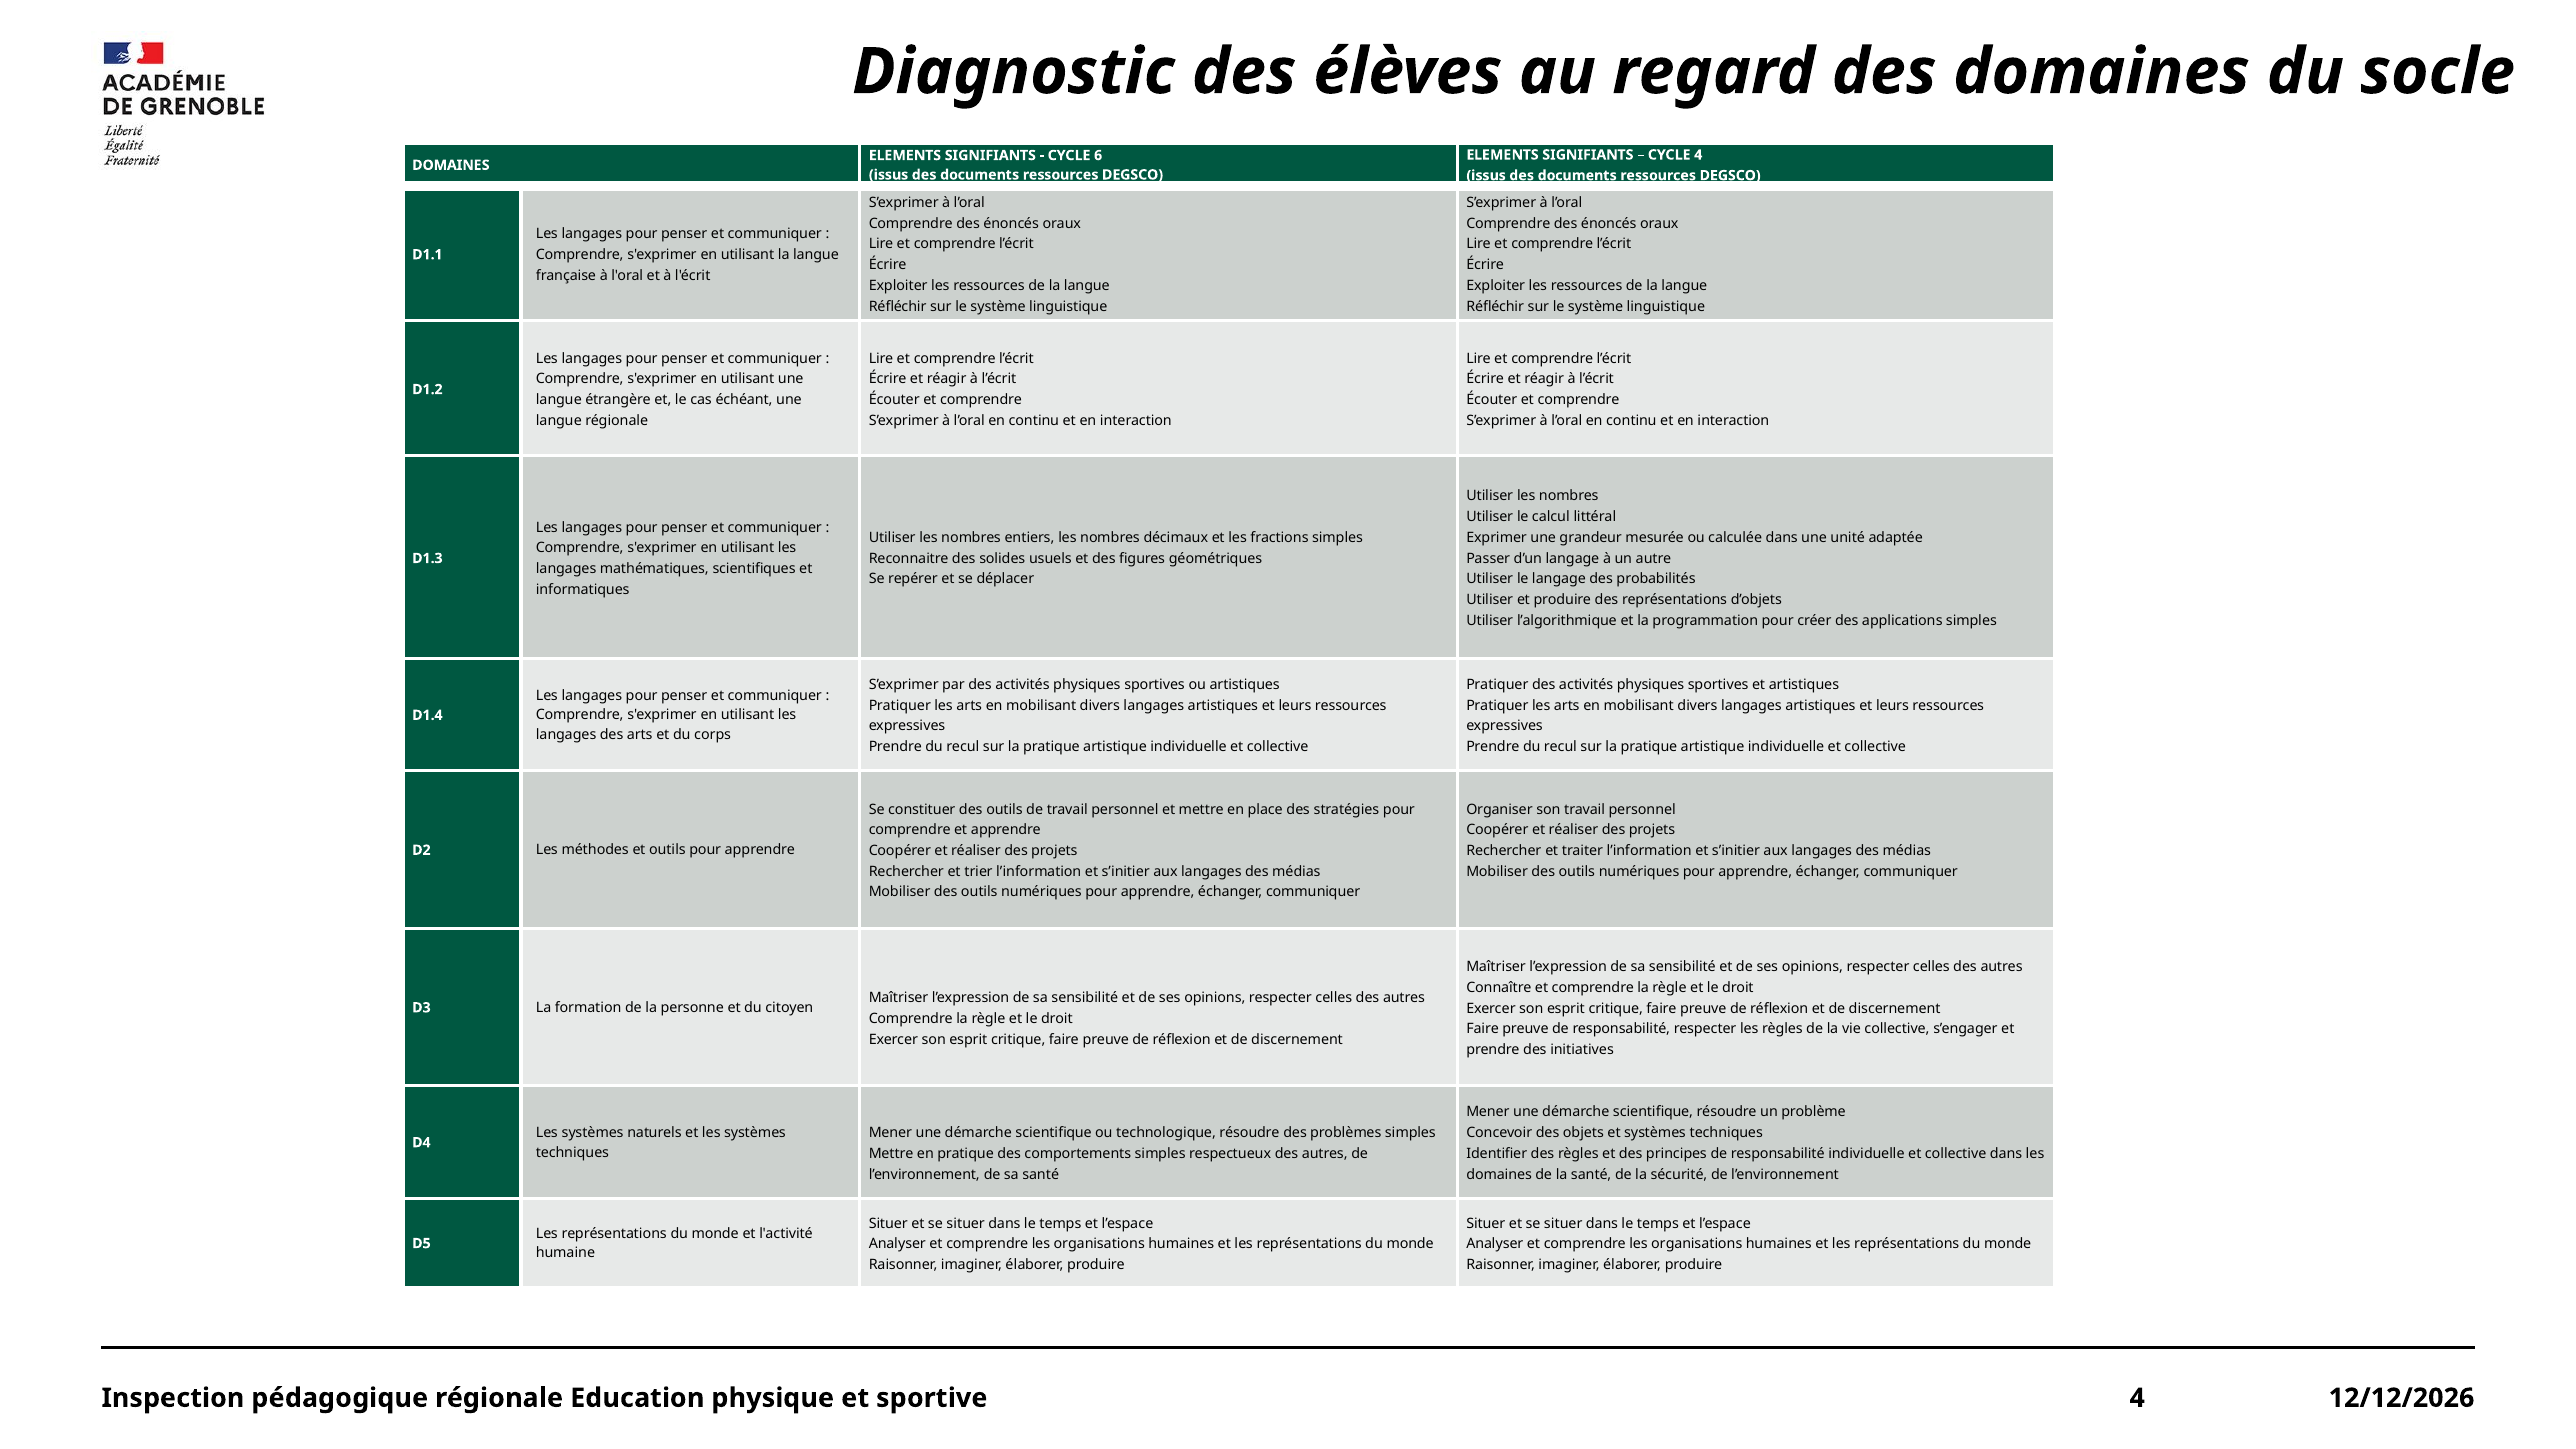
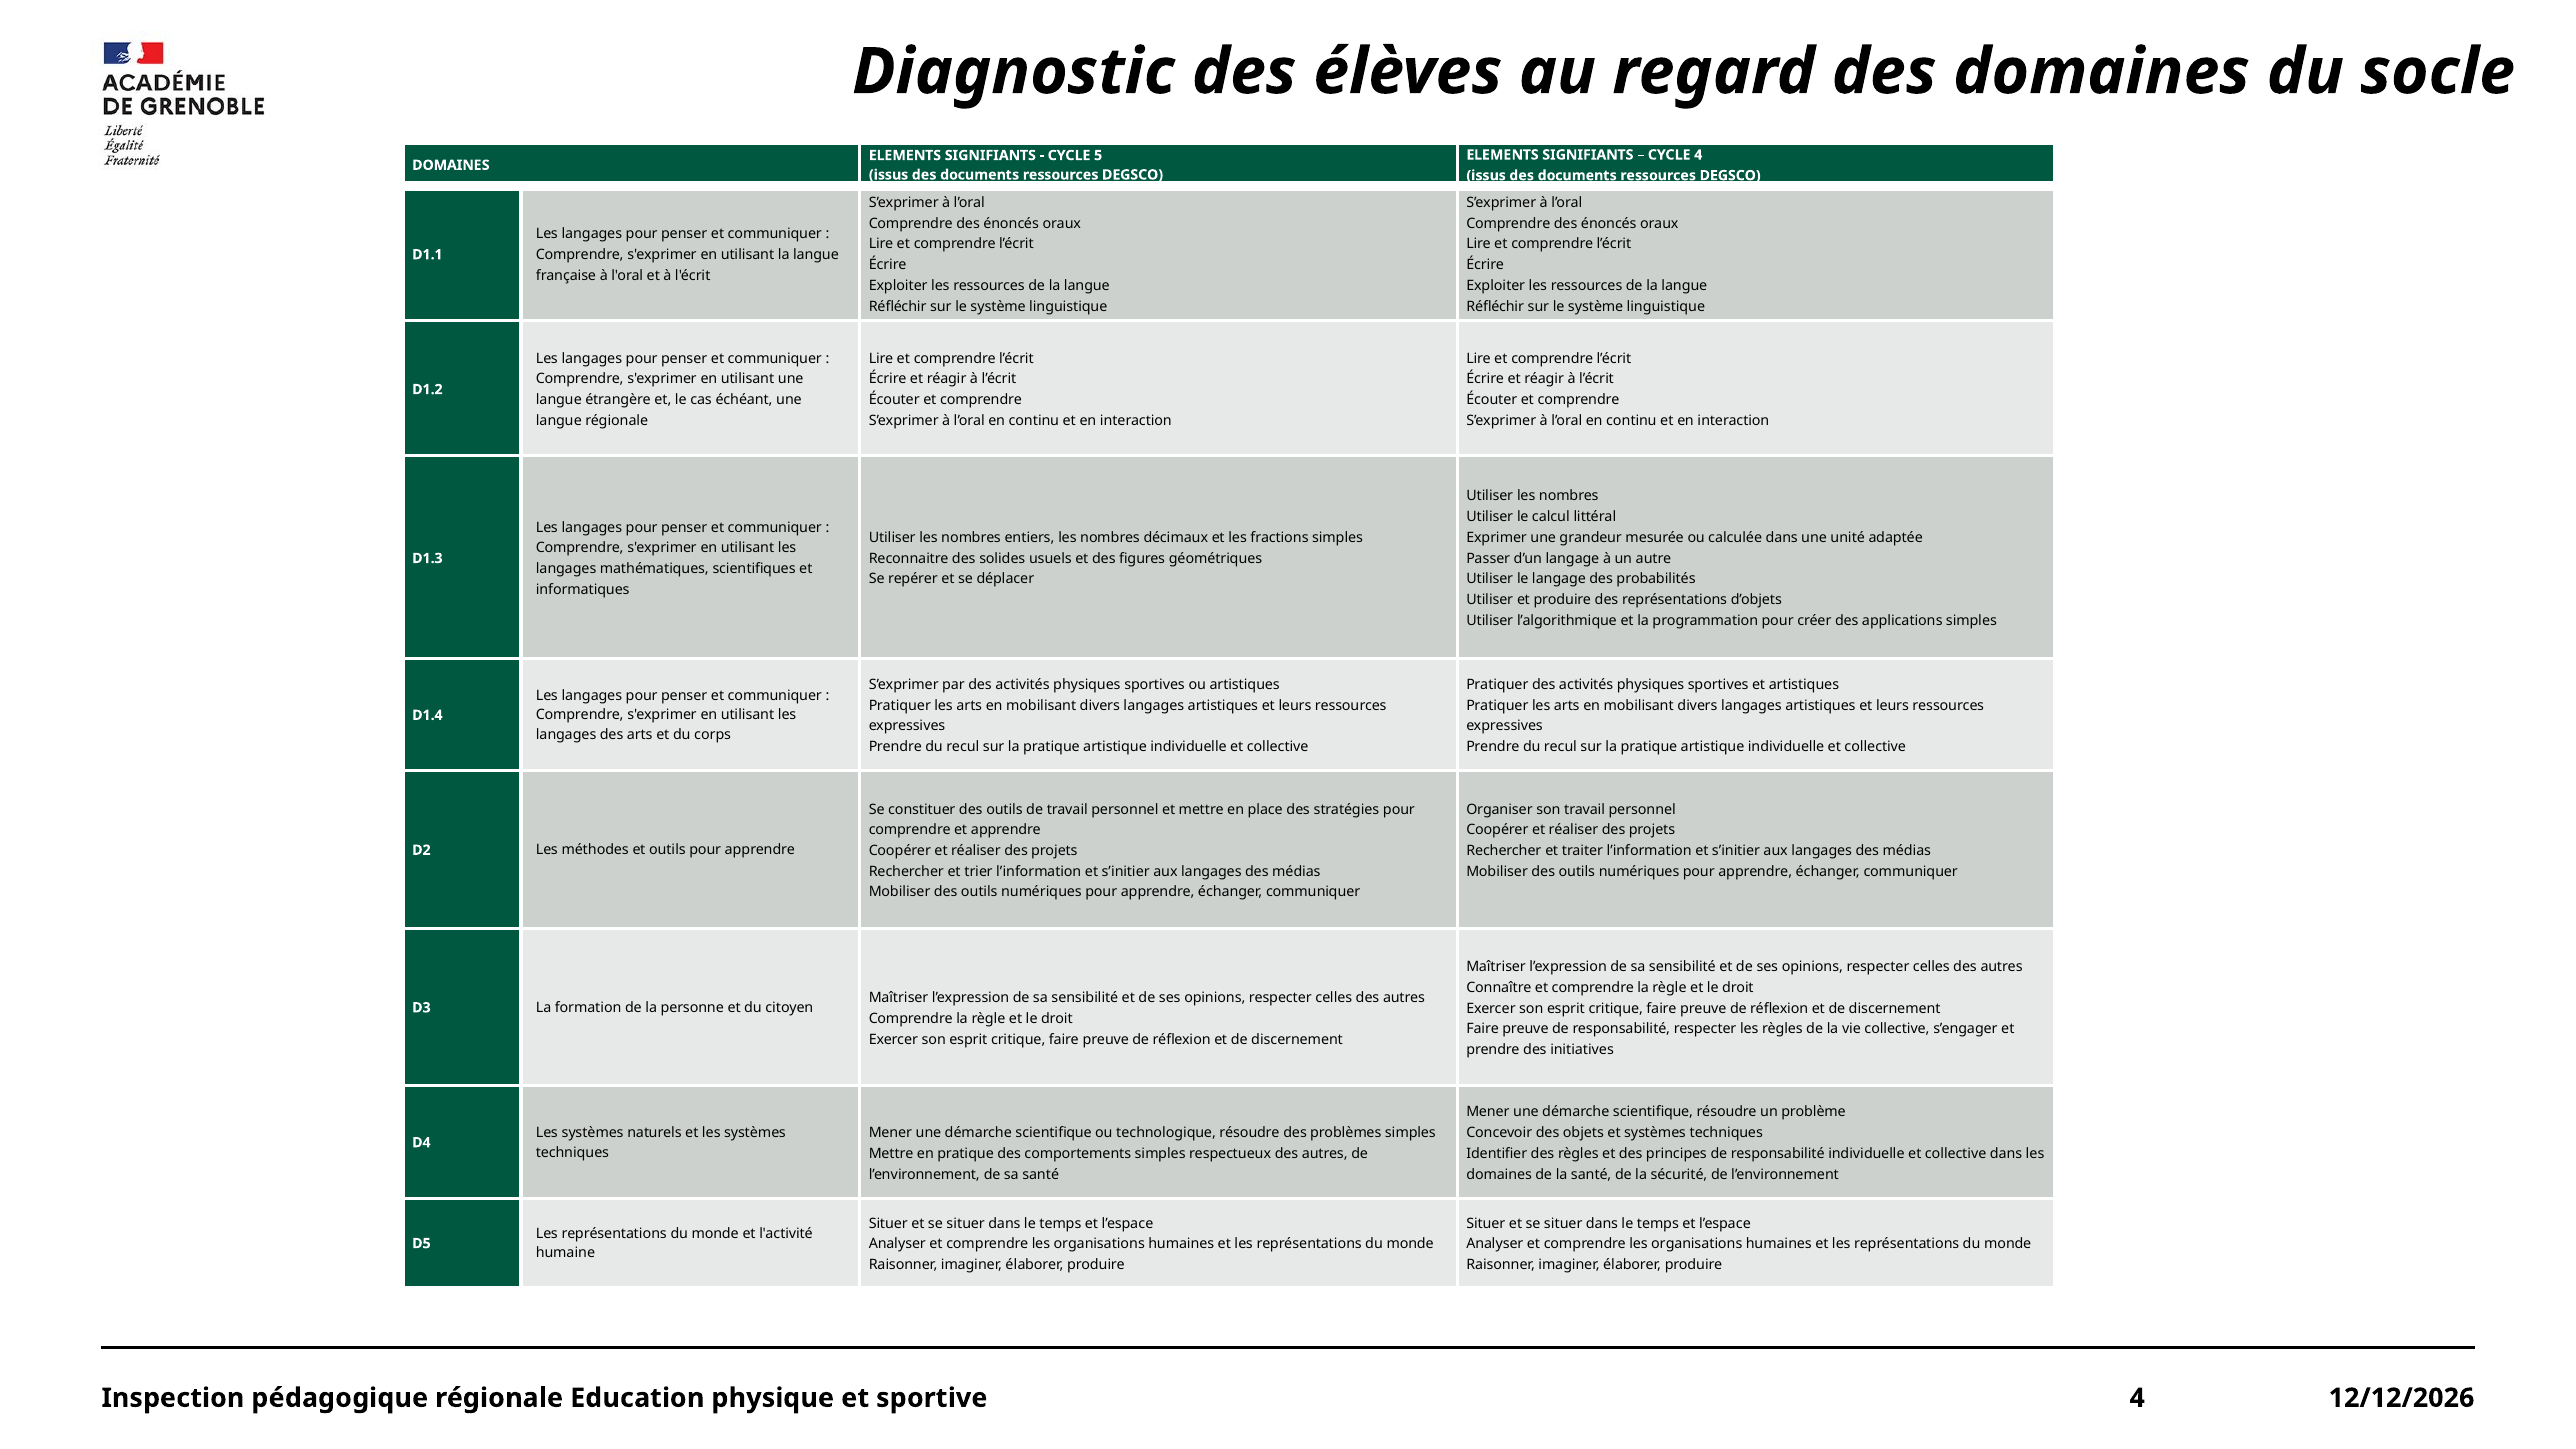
6: 6 -> 5 (1098, 155)
